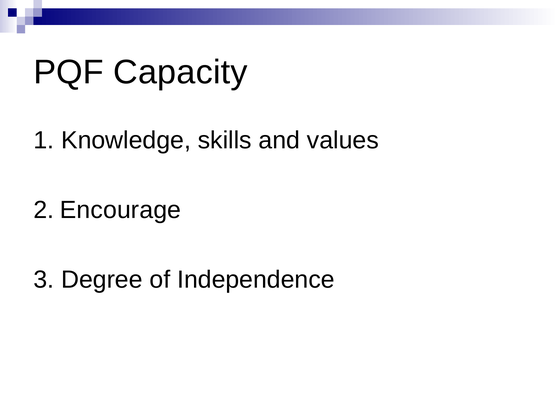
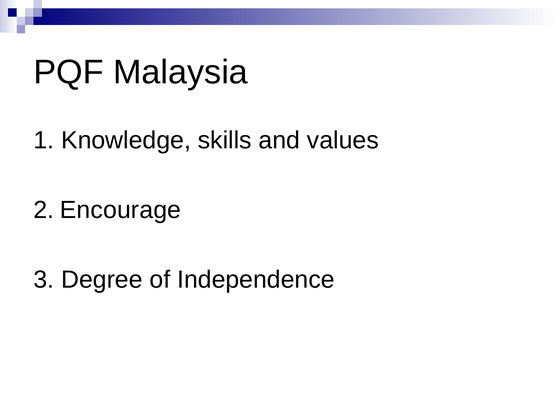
Capacity: Capacity -> Malaysia (181, 72)
